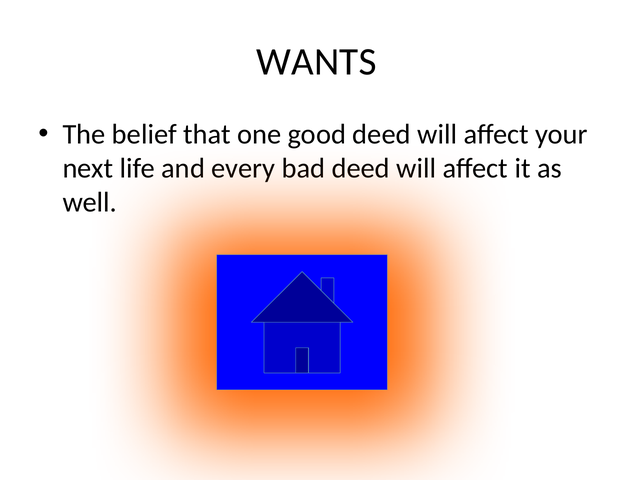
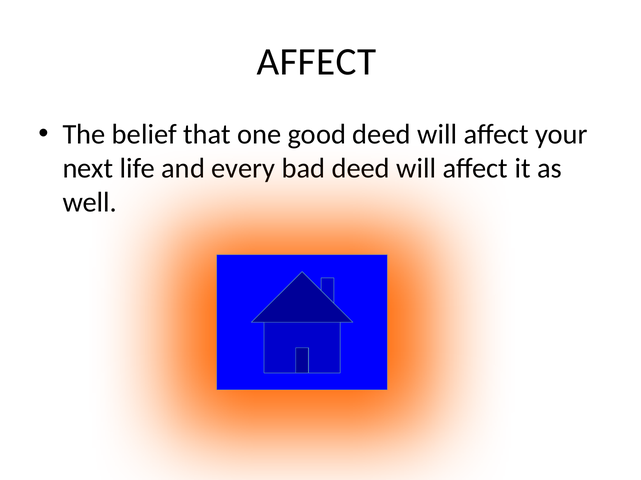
WANTS: WANTS -> AFFECT (316, 62)
